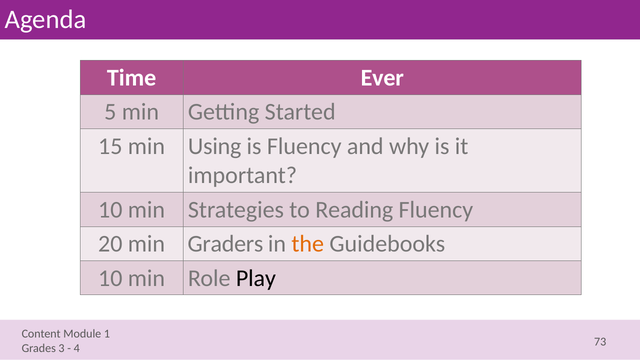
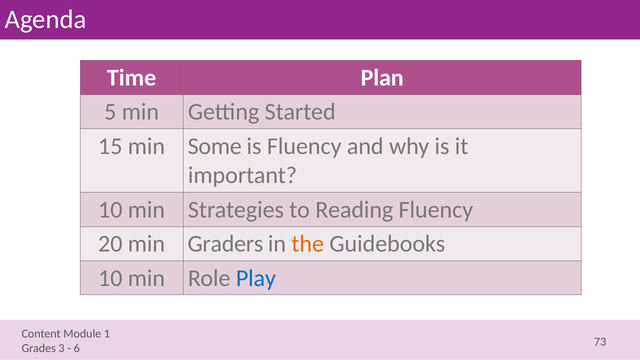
Ever: Ever -> Plan (382, 78)
Using: Using -> Some (215, 146)
Play colour: black -> blue (256, 278)
4: 4 -> 6 (77, 348)
